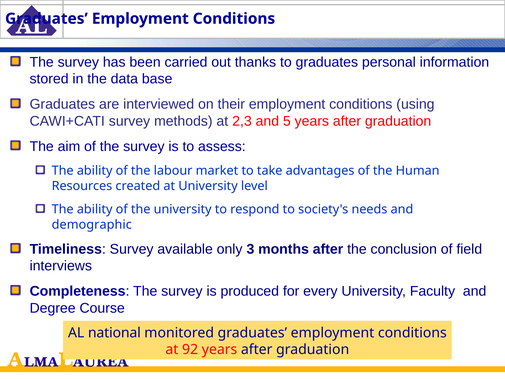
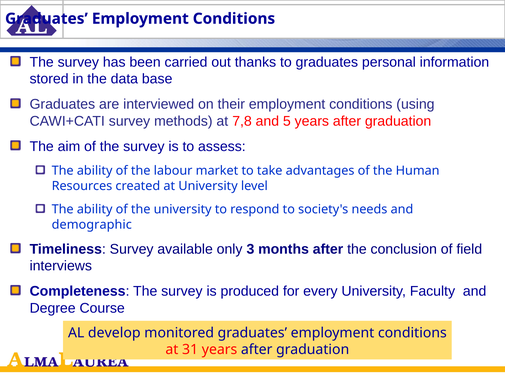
2,3: 2,3 -> 7,8 (242, 121)
national: national -> develop (114, 332)
92: 92 -> 31 (190, 349)
